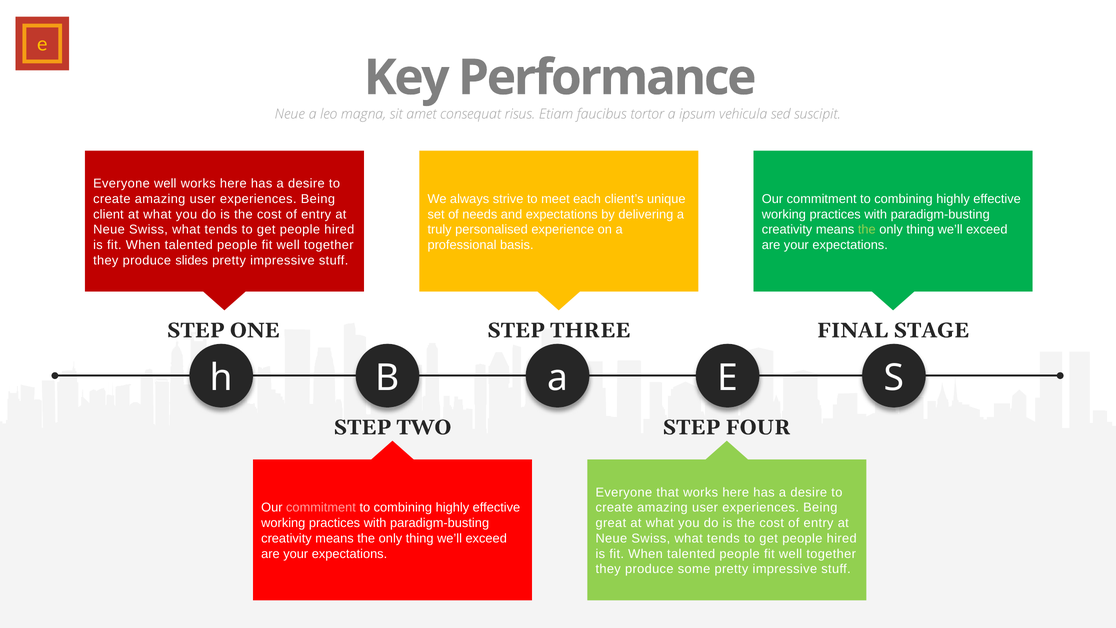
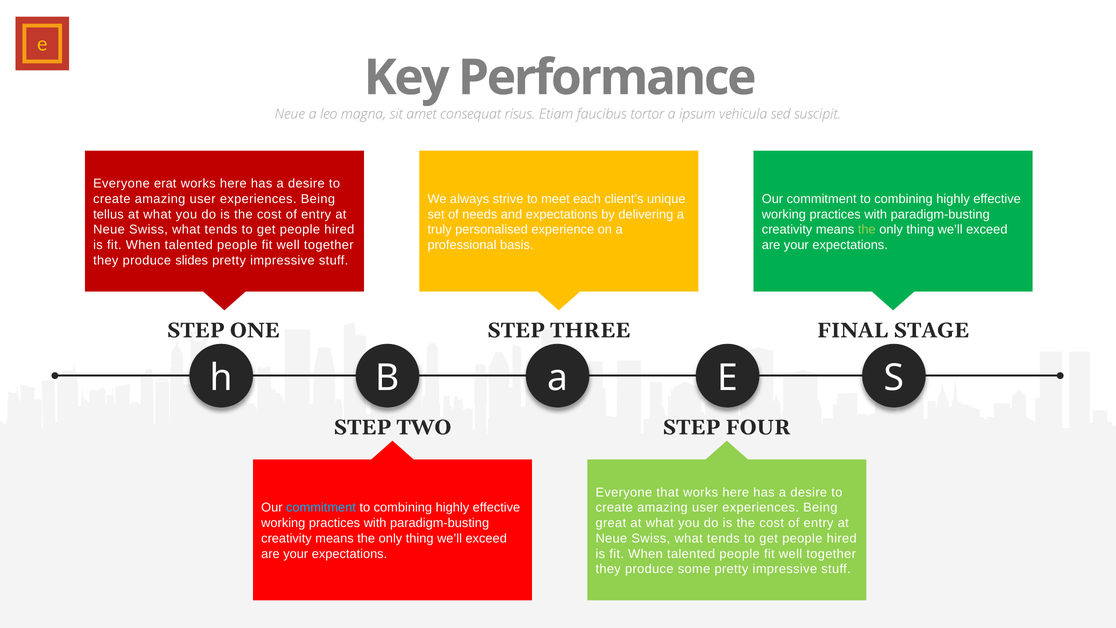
Everyone well: well -> erat (165, 184)
client: client -> tellus (108, 214)
commitment colour: pink -> light blue (321, 508)
